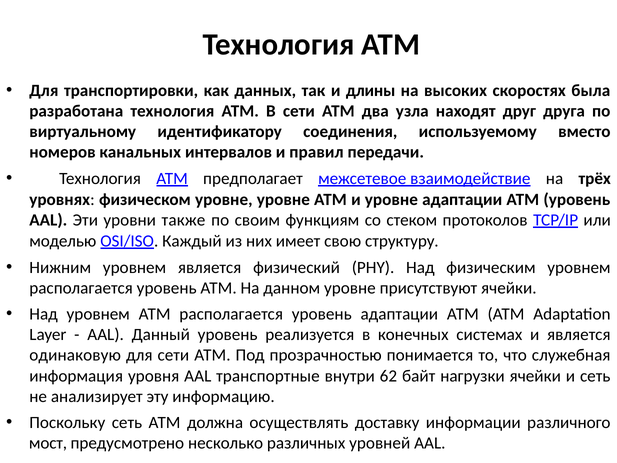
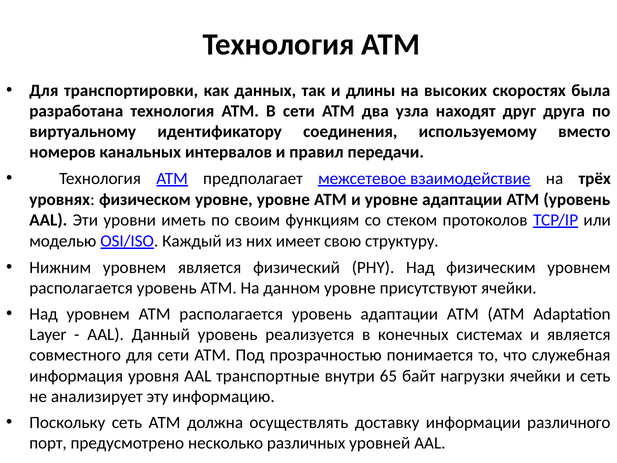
также: также -> иметь (184, 220)
одинаковую: одинаковую -> совместного (75, 355)
62: 62 -> 65 (388, 376)
мост: мост -> порт (48, 443)
